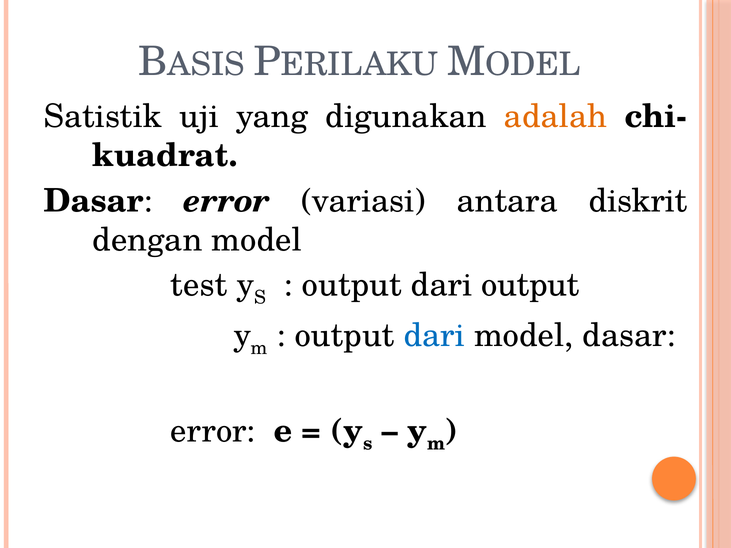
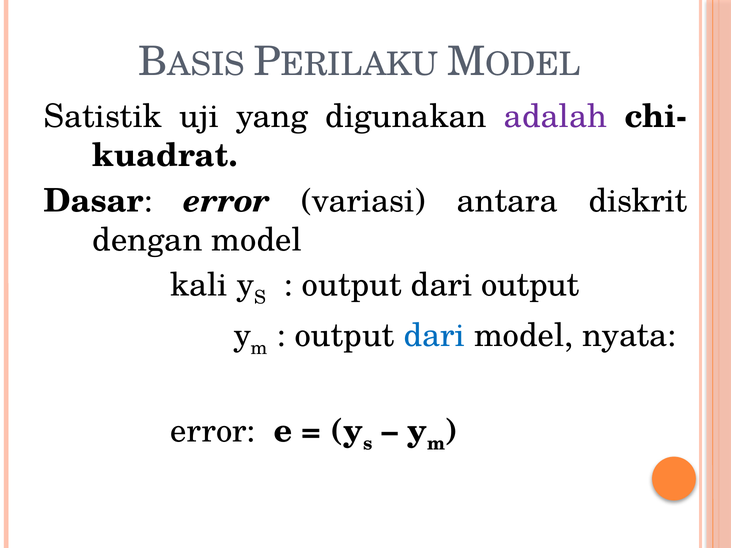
adalah colour: orange -> purple (555, 117)
test: test -> kali (199, 285)
model dasar: dasar -> nyata (629, 335)
